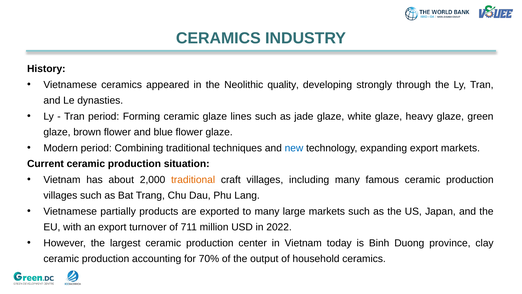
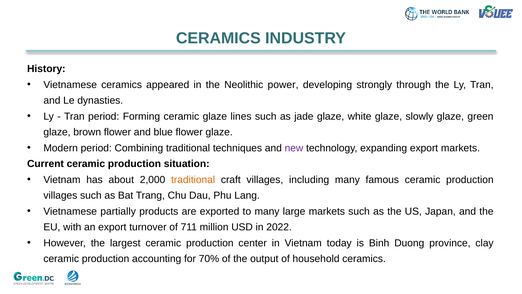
quality: quality -> power (283, 85)
heavy: heavy -> slowly (419, 116)
new colour: blue -> purple (294, 148)
